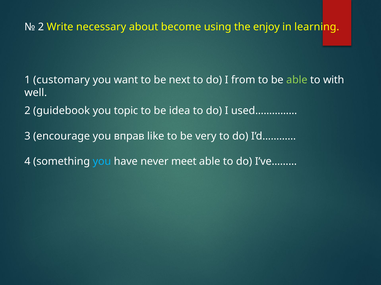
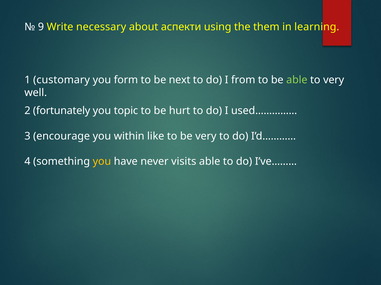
2: 2 -> 9 (41, 27)
become: become -> аспекти (181, 27)
enjoy: enjoy -> them (266, 27)
want: want -> form (126, 80)
to with: with -> very (334, 80)
guidebook: guidebook -> fortunately (62, 111)
idea: idea -> hurt (180, 111)
вправ: вправ -> within (129, 136)
you colour: light blue -> yellow (102, 162)
meet: meet -> visits (184, 162)
